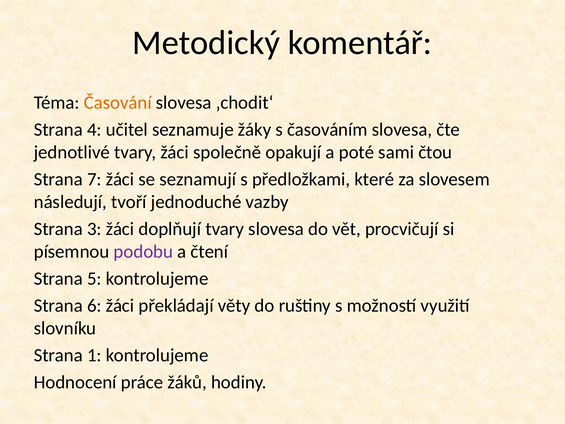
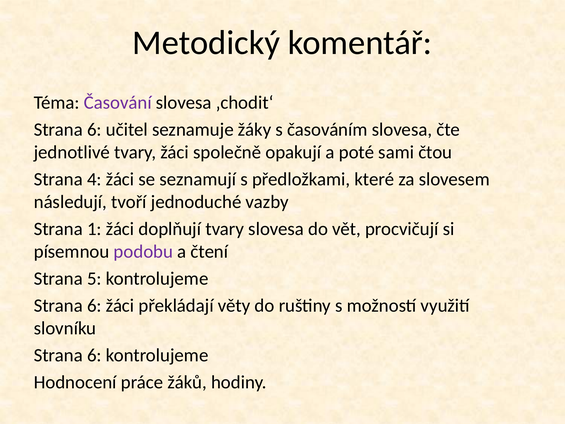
Časování colour: orange -> purple (118, 103)
4: 4 -> 6 (94, 130)
7: 7 -> 4 (94, 179)
3: 3 -> 1 (94, 229)
1: 1 -> 6 (94, 355)
